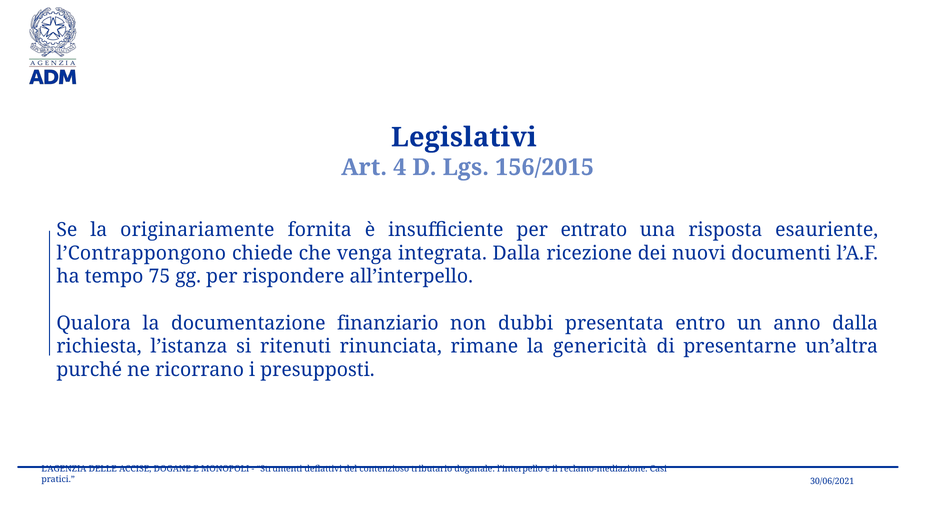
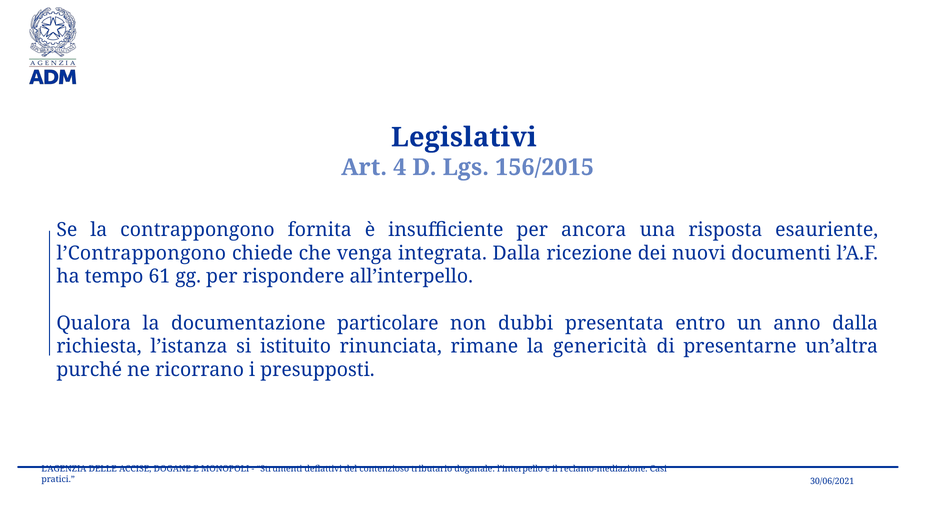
originariamente: originariamente -> contrappongono (197, 230)
entrato: entrato -> ancora (594, 230)
75: 75 -> 61 (159, 277)
finanziario: finanziario -> particolare (388, 323)
ritenuti: ritenuti -> istituito (296, 347)
